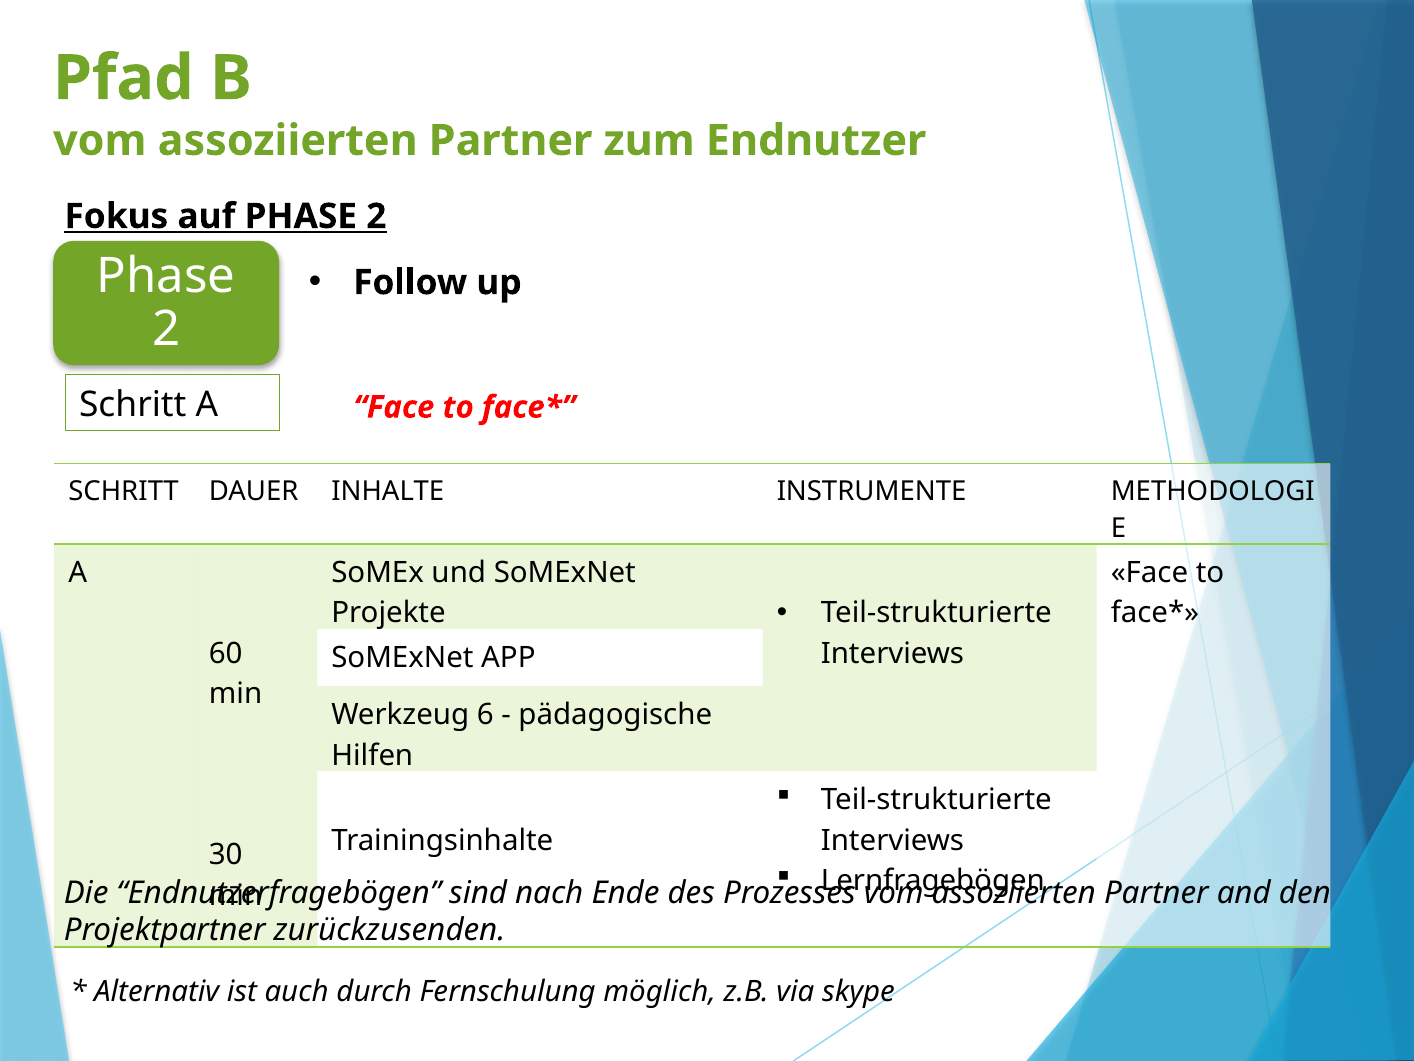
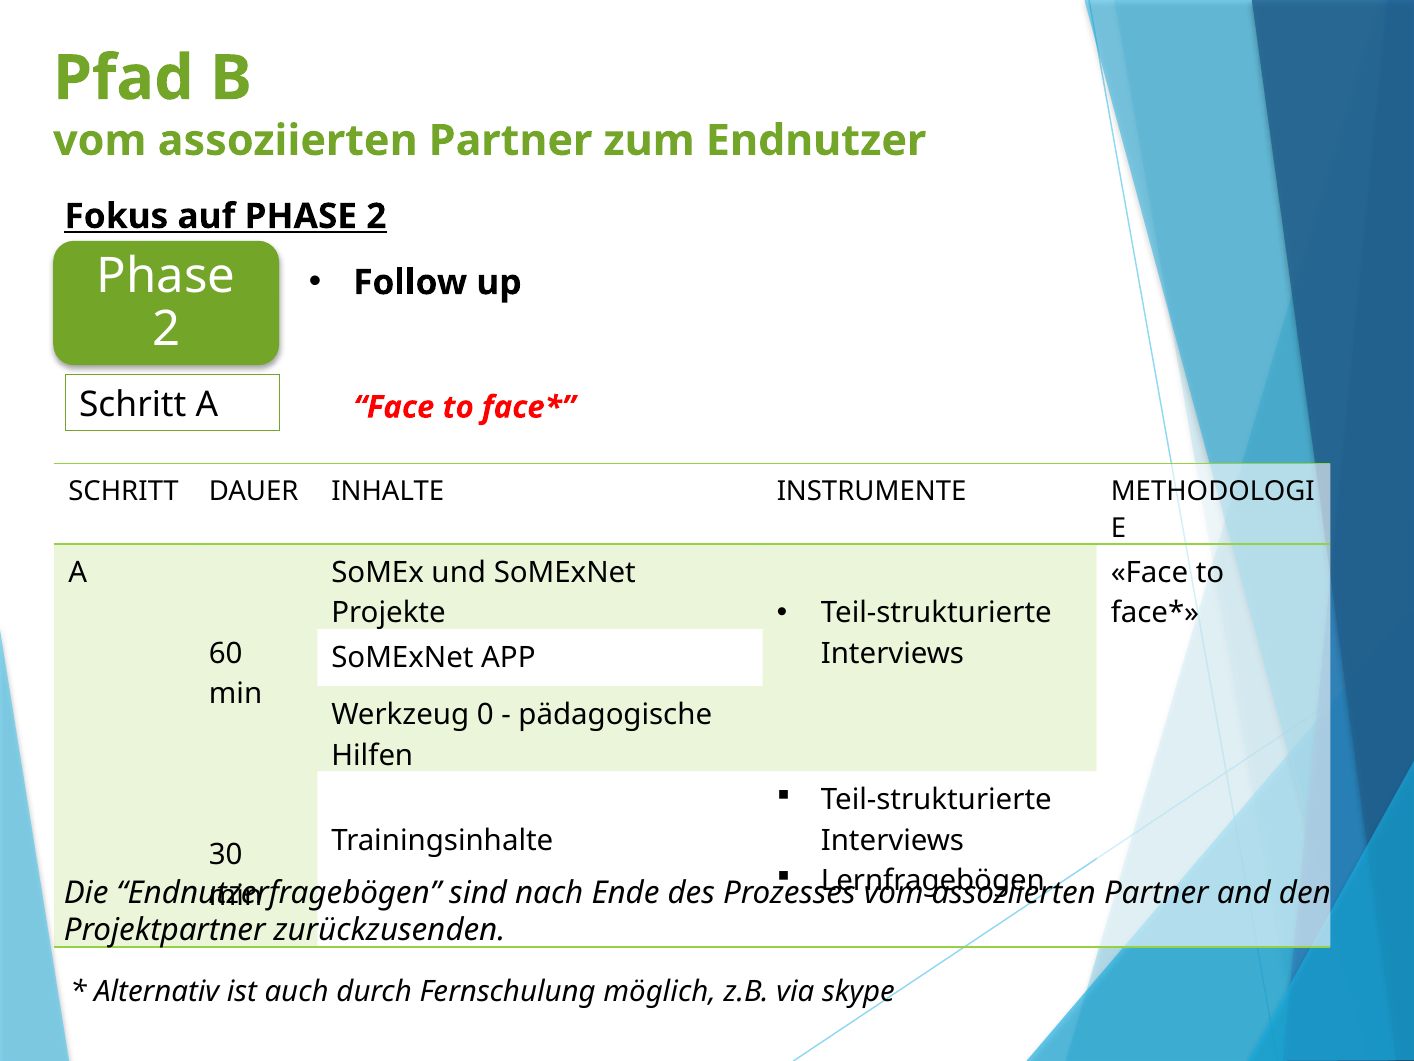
6: 6 -> 0 (485, 715)
